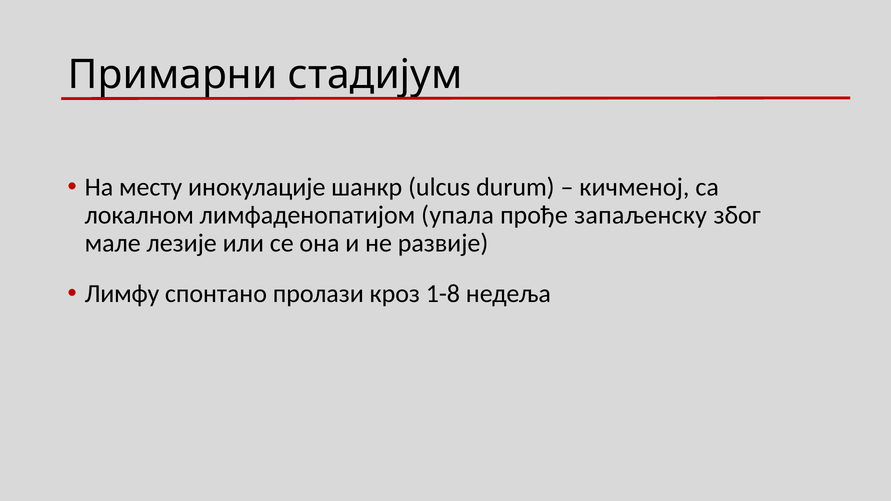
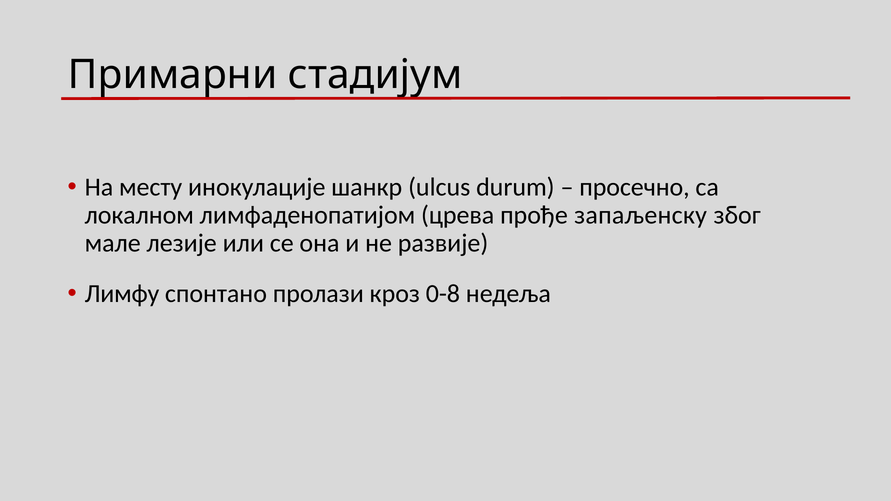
кичменој: кичменој -> просечно (635, 187)
упала: упала -> црева (458, 215)
1-8: 1-8 -> 0-8 (443, 294)
